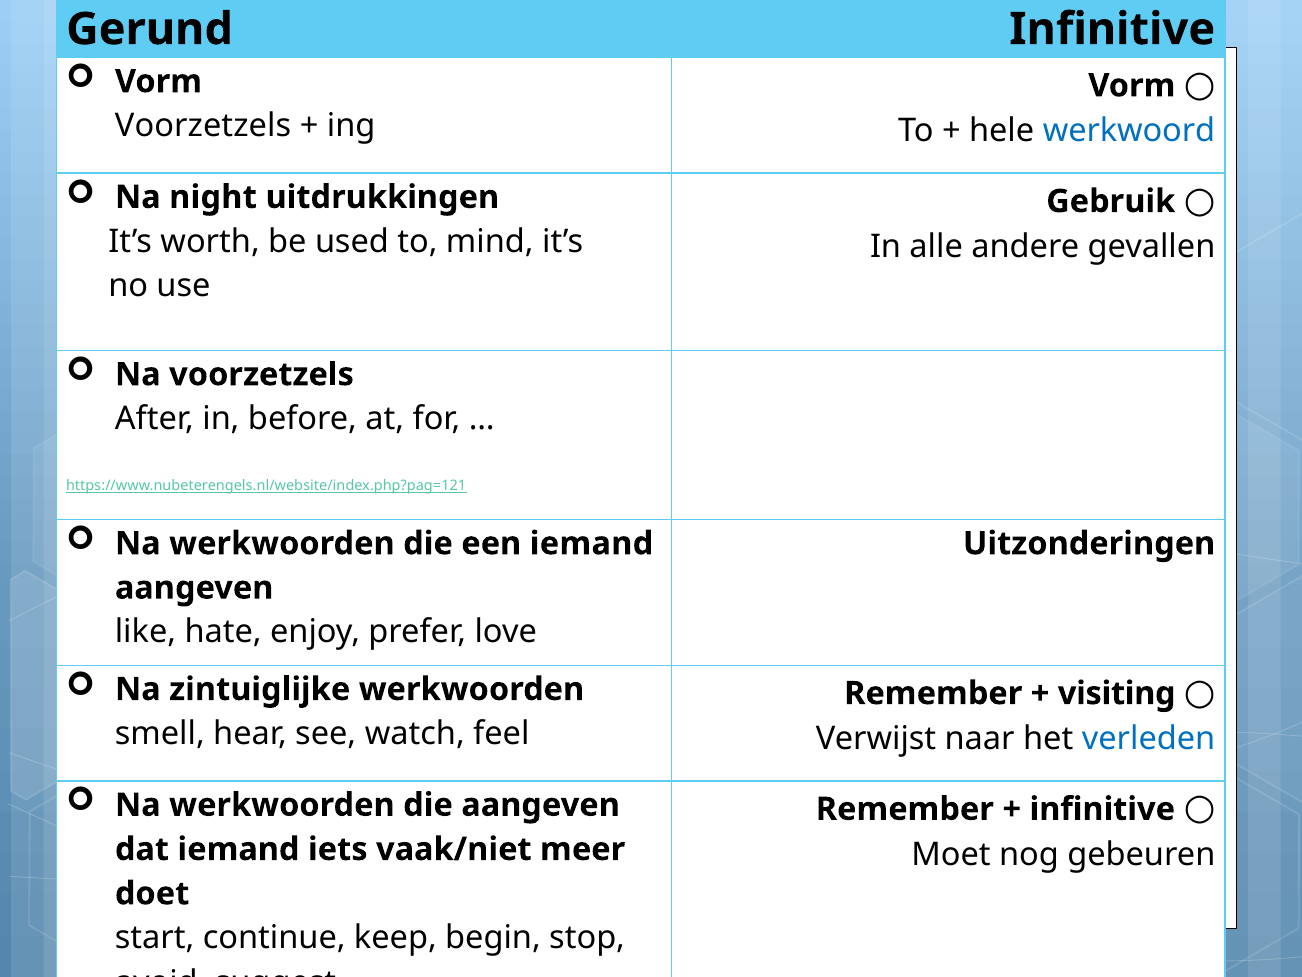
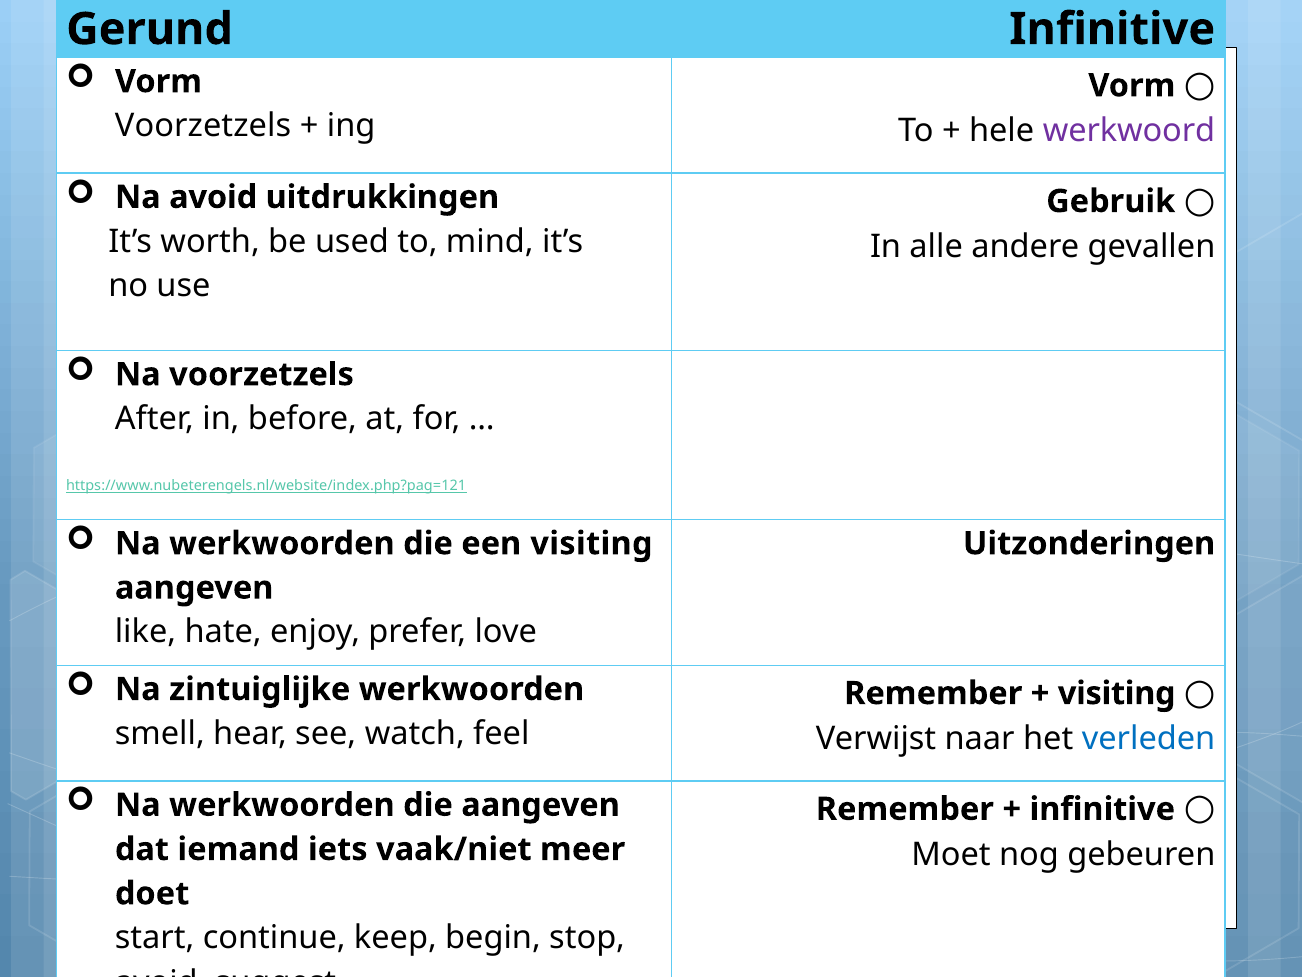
werkwoord colour: blue -> purple (1129, 131)
Na night: night -> avoid (213, 197)
een iemand: iemand -> visiting (591, 543)
